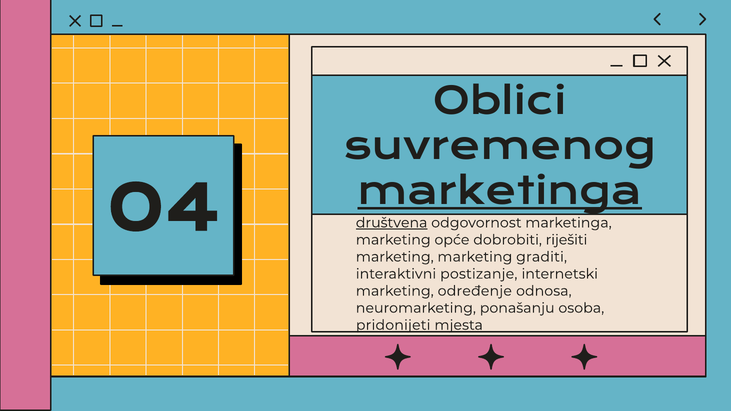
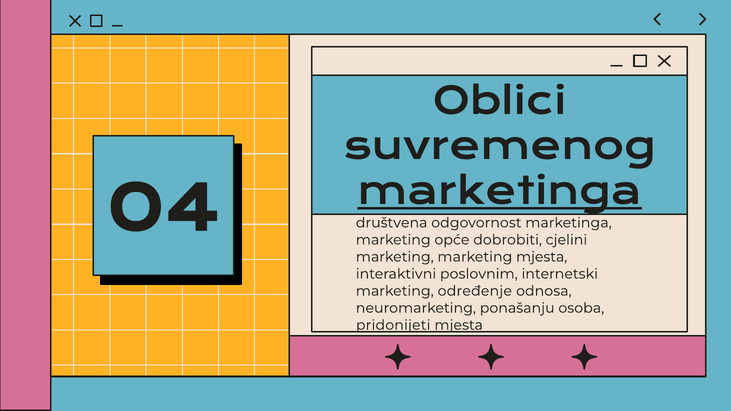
društvena underline: present -> none (392, 223)
riješiti: riješiti -> cjelini (566, 240)
marketing graditi: graditi -> mjesta (542, 257)
postizanje: postizanje -> poslovnim (479, 274)
